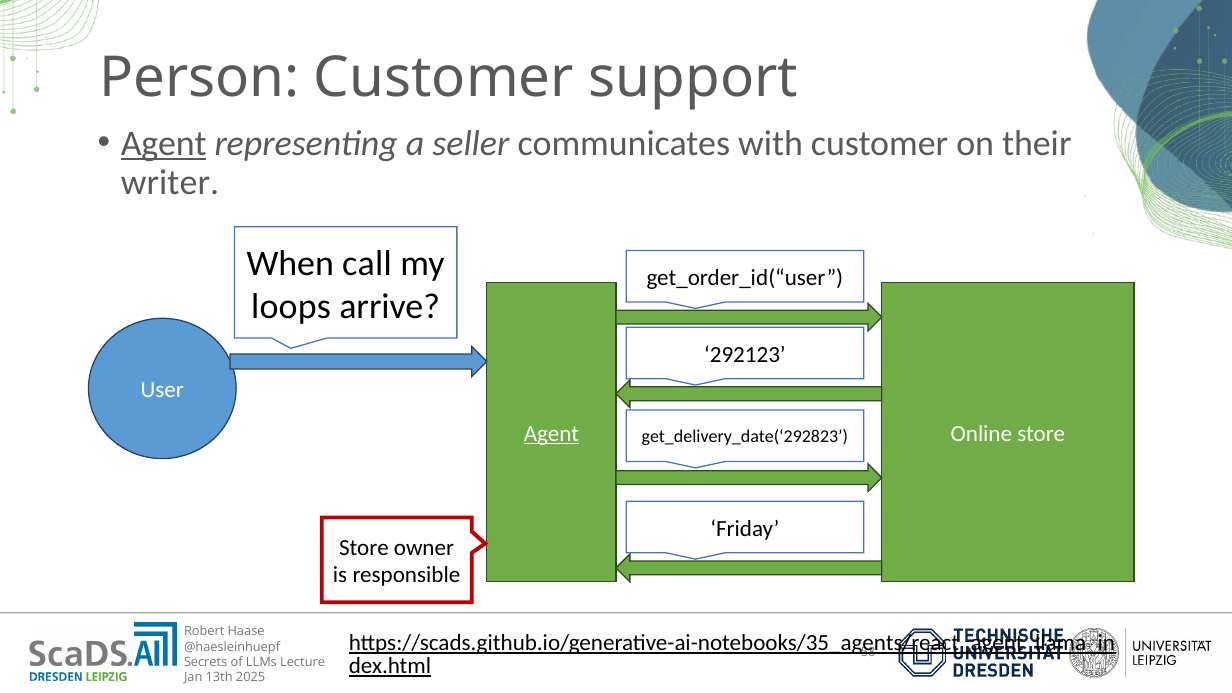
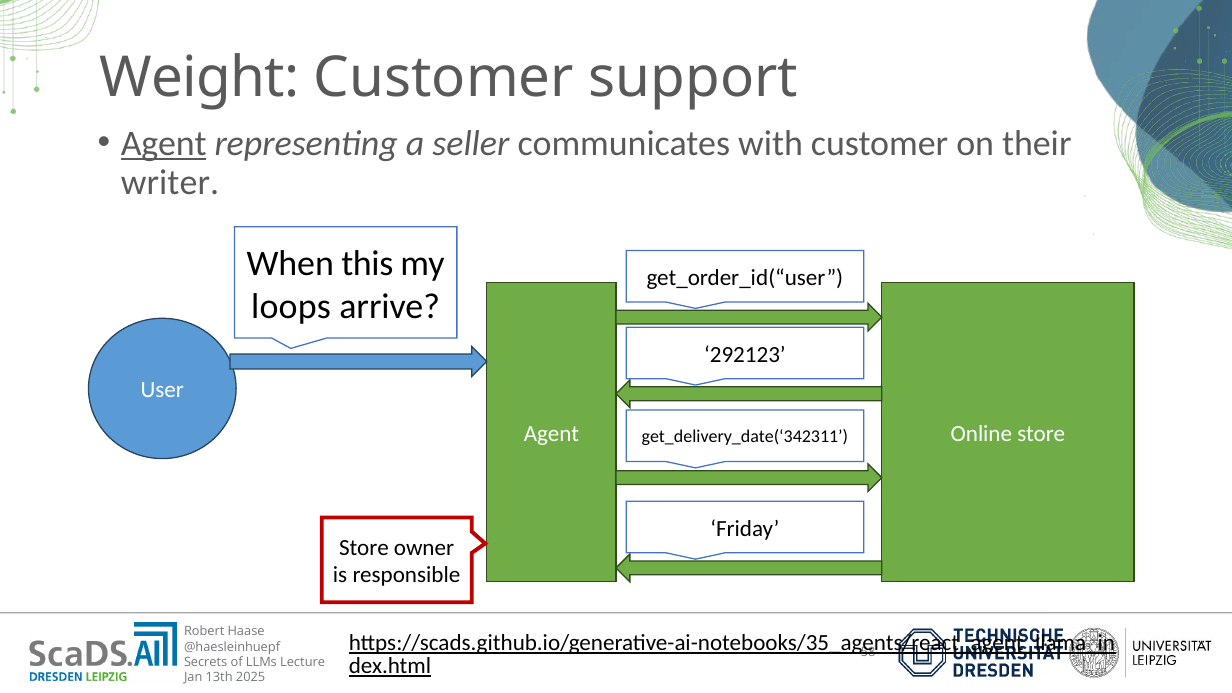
Person: Person -> Weight (200, 78)
call: call -> this (367, 263)
Agent underline: present -> none (551, 434)
get_delivery_date(‘292823: get_delivery_date(‘292823 -> get_delivery_date(‘342311 (745, 437)
